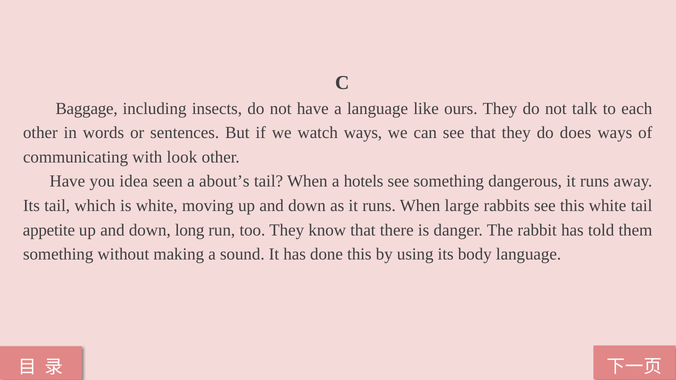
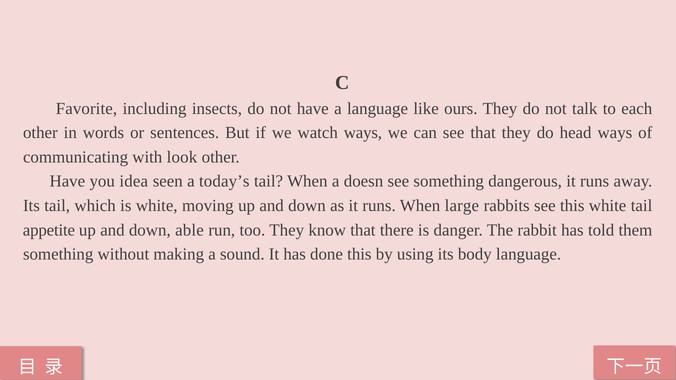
Baggage: Baggage -> Favorite (86, 109)
does: does -> head (576, 133)
about’s: about’s -> today’s (224, 182)
hotels: hotels -> doesn (364, 182)
long: long -> able (190, 230)
